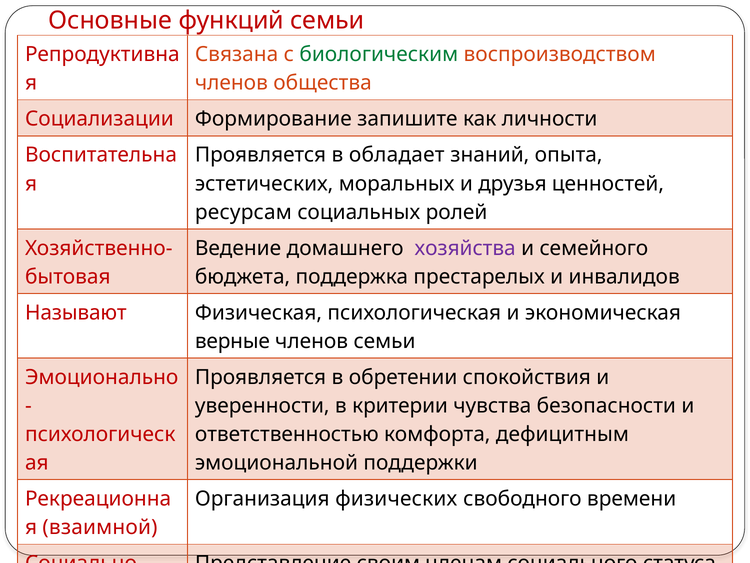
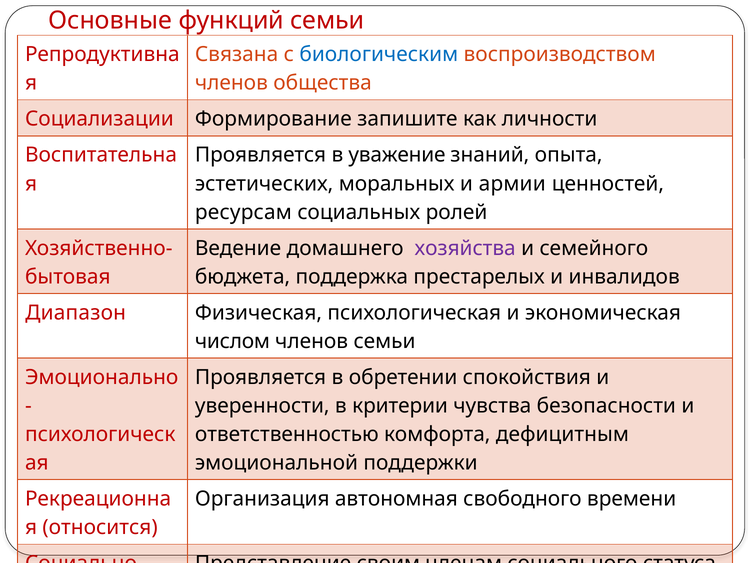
биологическим colour: green -> blue (379, 54)
обладает: обладает -> уважение (397, 155)
друзья: друзья -> армии (512, 183)
Называют: Называют -> Диапазон (76, 312)
верные: верные -> числом (232, 341)
физических: физических -> автономная (396, 499)
взаимной: взаимной -> относится (100, 527)
